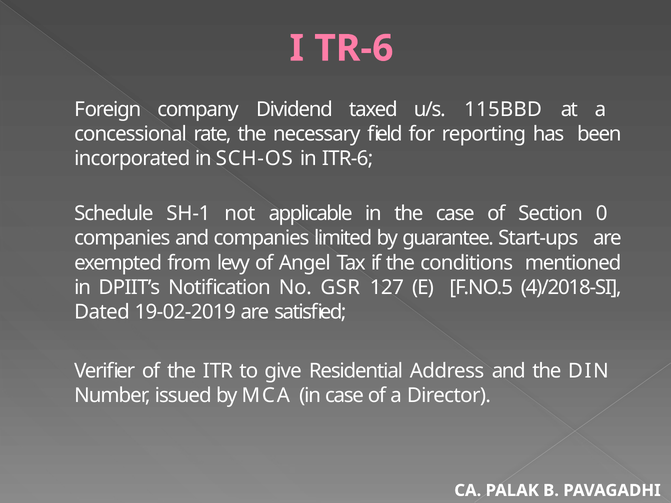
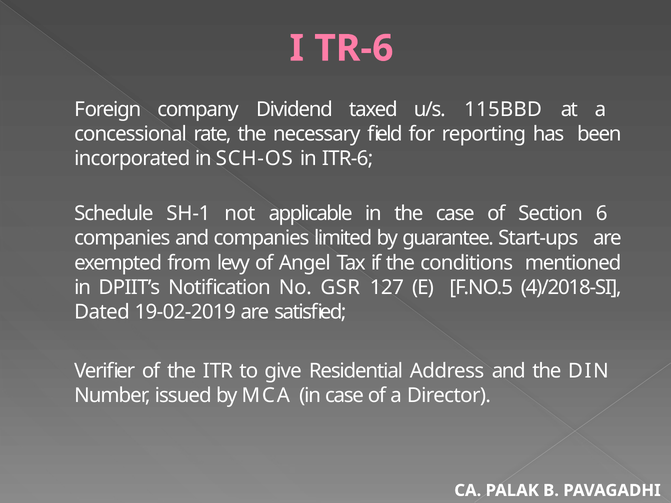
0: 0 -> 6 (602, 214)
